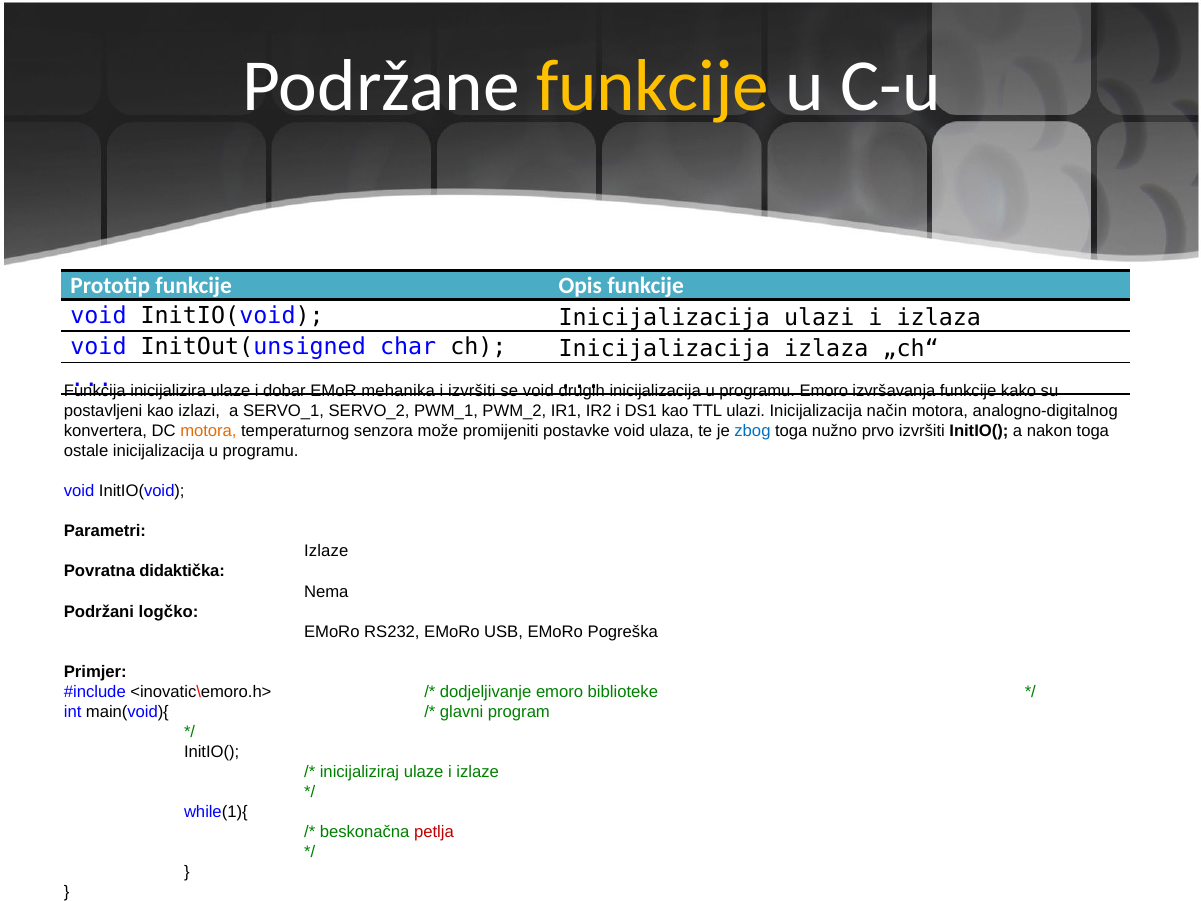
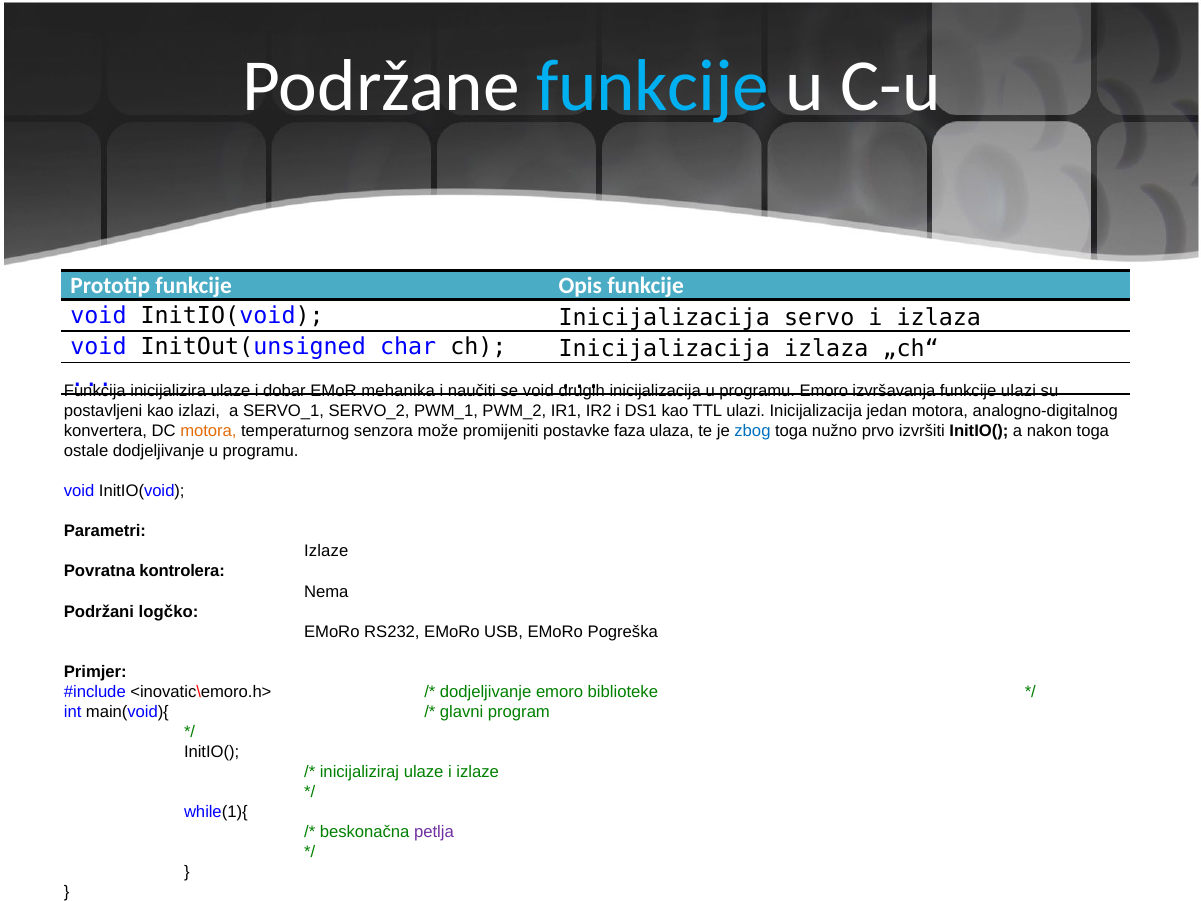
funkcije colour: yellow -> light blue (653, 86)
Inicijalizacija ulazi: ulazi -> servo (819, 317)
i izvršiti: izvršiti -> naučiti (472, 391)
funkcije kako: kako -> ulazi (1018, 391)
način: način -> jedan (887, 411)
postavke void: void -> faza (630, 431)
ostale inicijalizacija: inicijalizacija -> dodjeljivanje (159, 451)
didaktička: didaktička -> kontrolera (182, 571)
petlja colour: red -> purple (434, 832)
